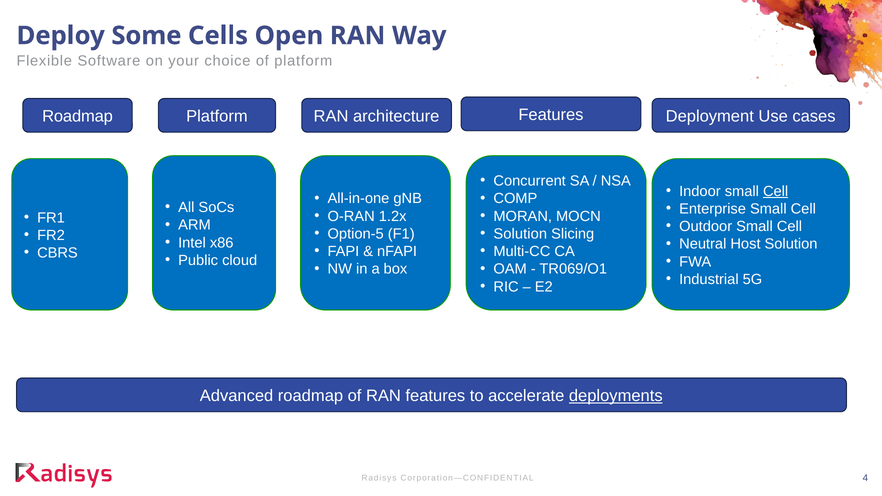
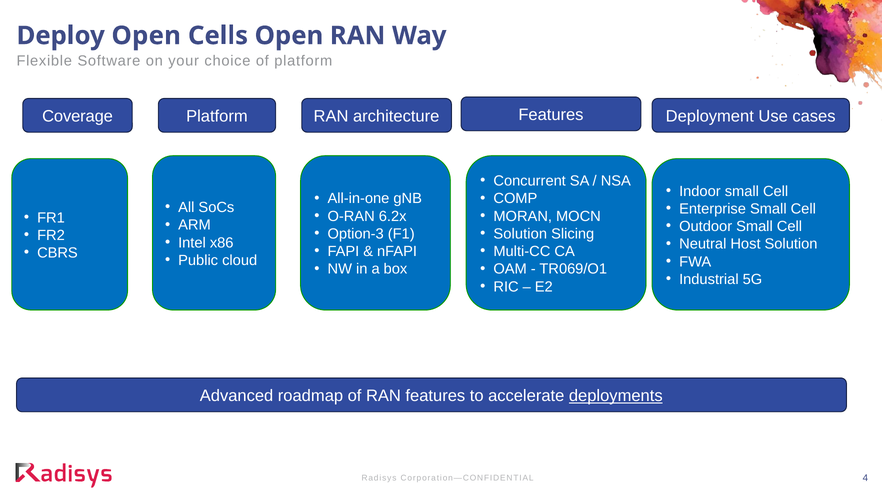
Deploy Some: Some -> Open (146, 36)
Roadmap: Roadmap -> Coverage (78, 117)
Cell underline: present -> none (776, 191)
1.2x: 1.2x -> 6.2x (393, 216)
Option-5: Option-5 -> Option-3 (356, 234)
